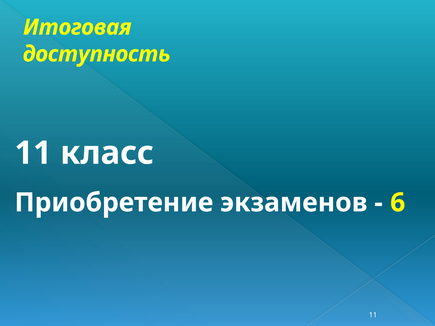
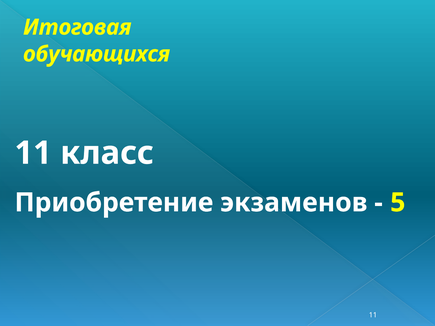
доступность: доступность -> обучающихся (97, 54)
6: 6 -> 5 (398, 203)
